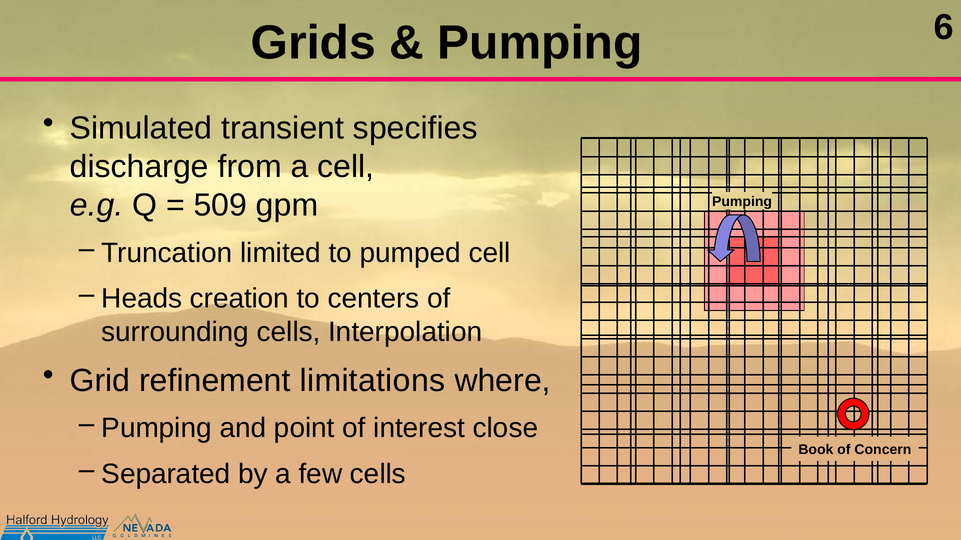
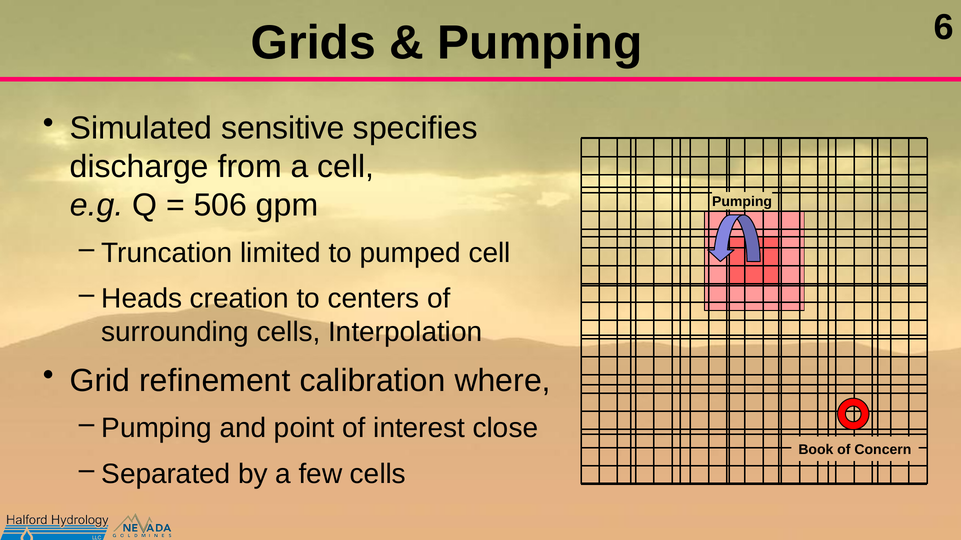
transient: transient -> sensitive (283, 129)
509: 509 -> 506 (220, 205)
limitations: limitations -> calibration (373, 381)
